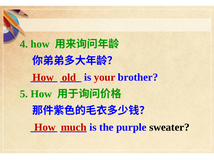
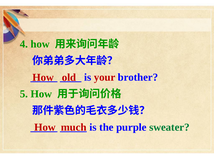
sweater colour: black -> green (169, 128)
